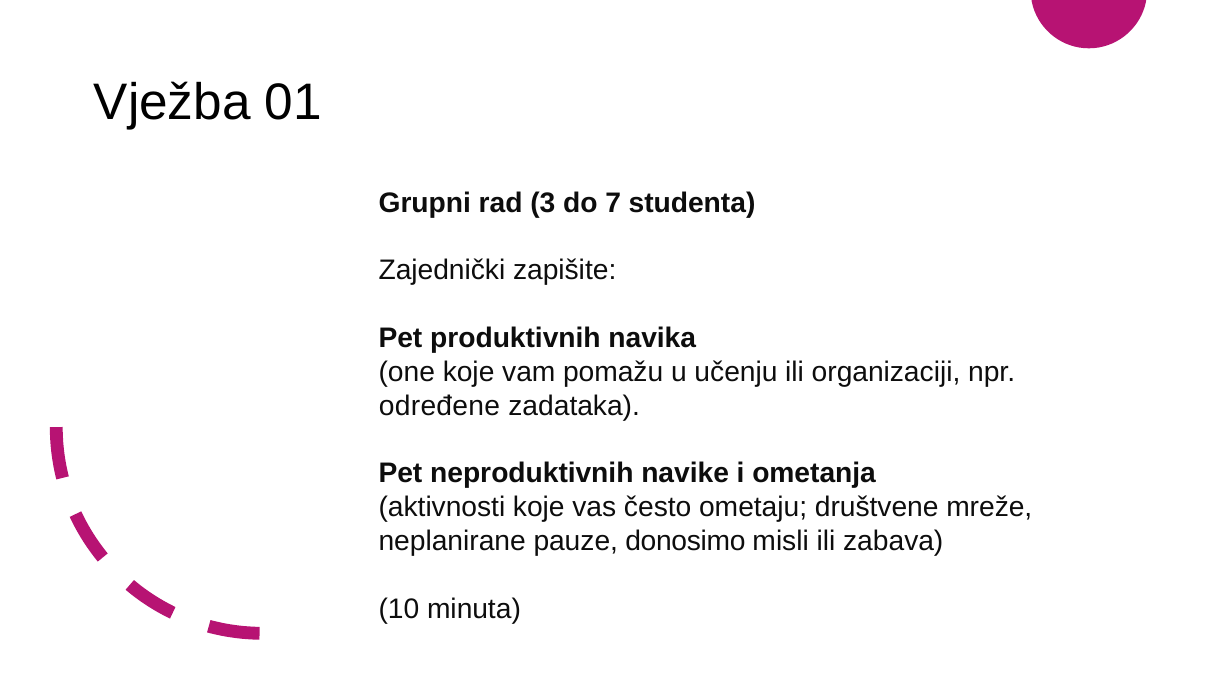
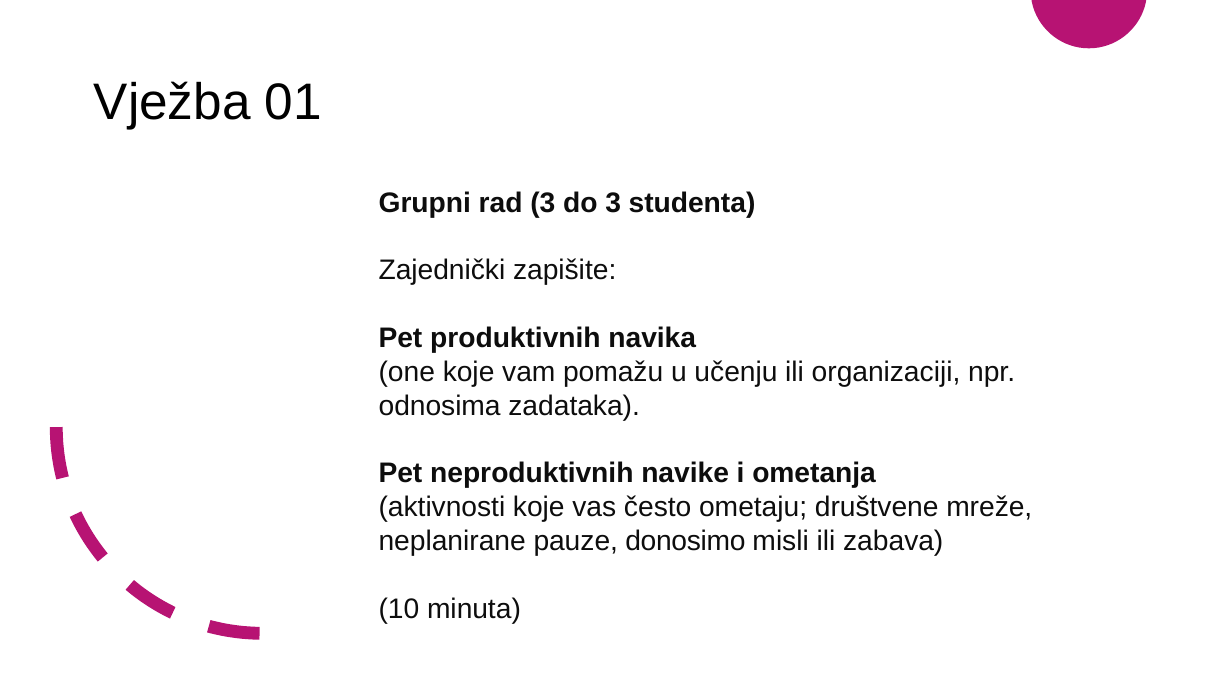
do 7: 7 -> 3 (613, 203)
određene: određene -> odnosima (440, 406)
